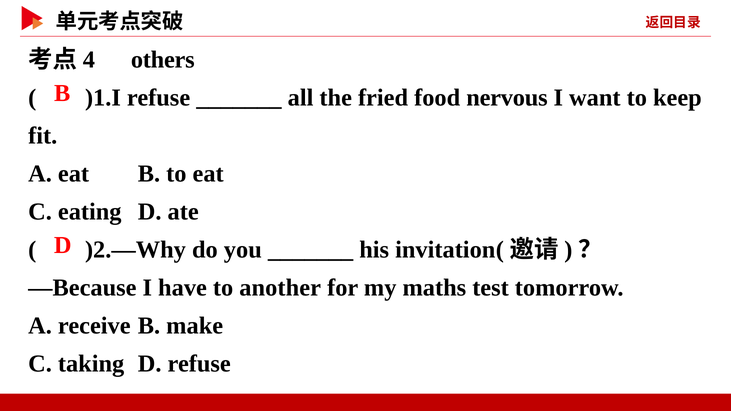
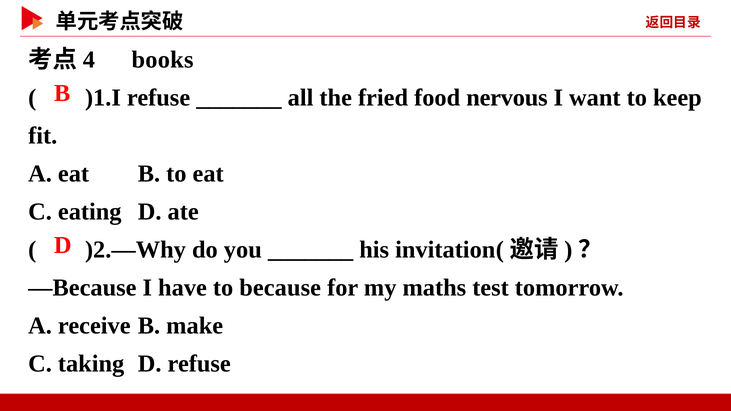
others: others -> books (163, 60)
another: another -> because (280, 288)
